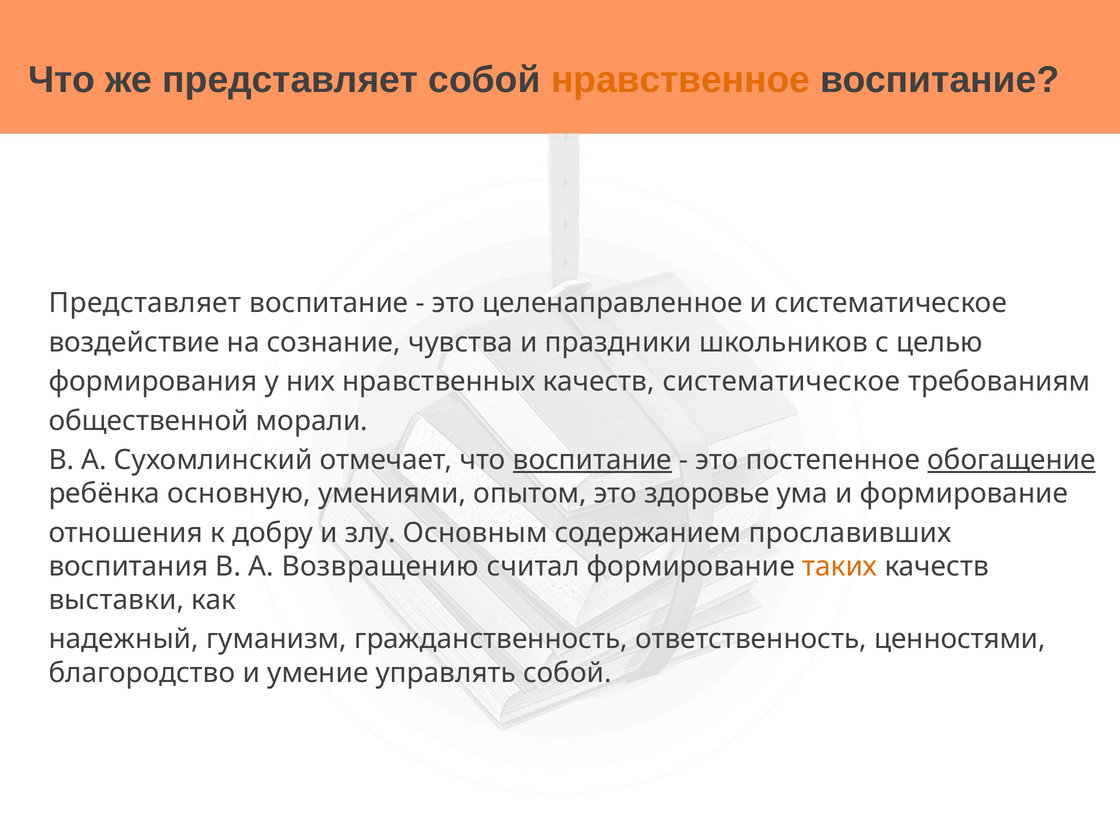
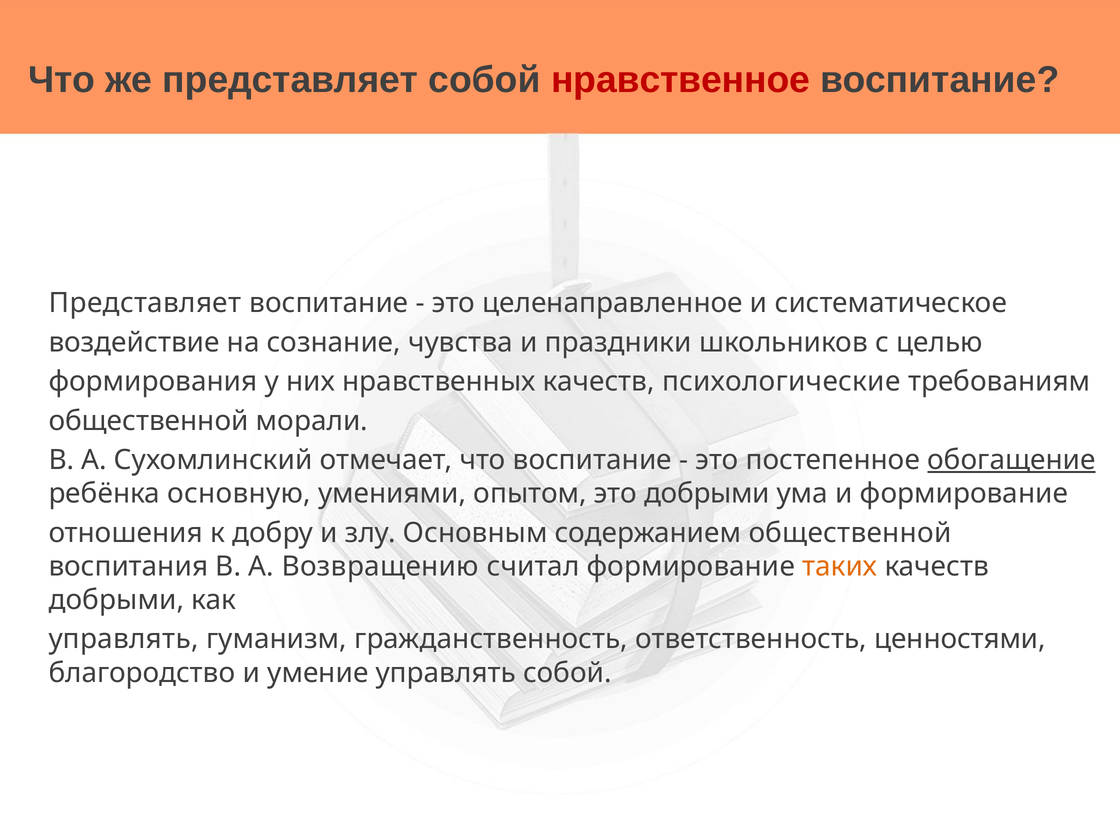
нравственное colour: orange -> red (681, 80)
качеств систематическое: систематическое -> психологические (781, 382)
воспитание underline: present -> none (592, 460)
это здоровье: здоровье -> добрыми (707, 494)
содержанием прославивших: прославивших -> общественной (850, 533)
выставки: выставки -> добрыми (116, 600)
надежный: надежный -> управлять (124, 639)
